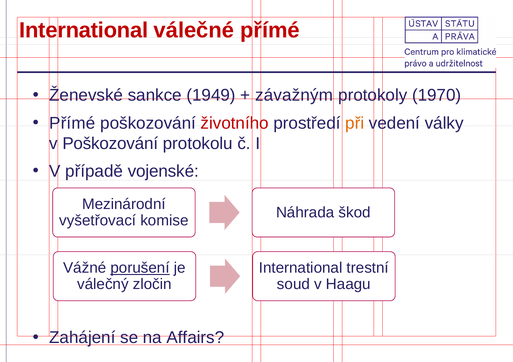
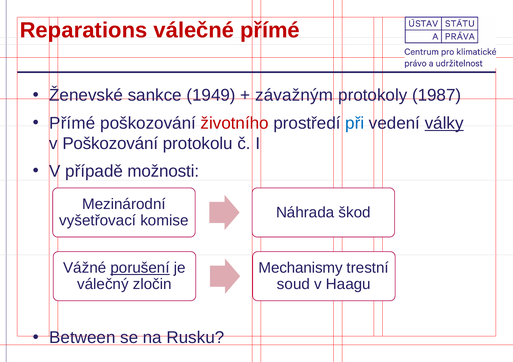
International: International -> Reparations (84, 30)
1970: 1970 -> 1987 (437, 96)
při colour: orange -> blue (355, 123)
války underline: none -> present (444, 123)
vojenské: vojenské -> možnosti (163, 172)
International: International -> Mechanismy (301, 268)
Zahájení: Zahájení -> Between (82, 338)
Affairs: Affairs -> Rusku (195, 338)
